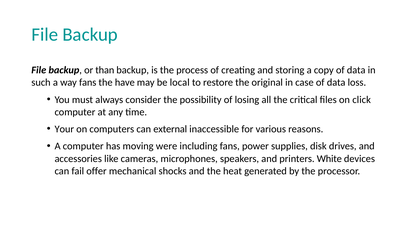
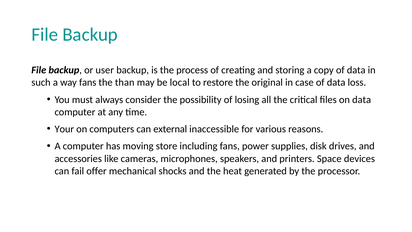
than: than -> user (105, 70)
have: have -> than (125, 82)
on click: click -> data (362, 100)
were: were -> store (167, 146)
White: White -> Space (329, 158)
